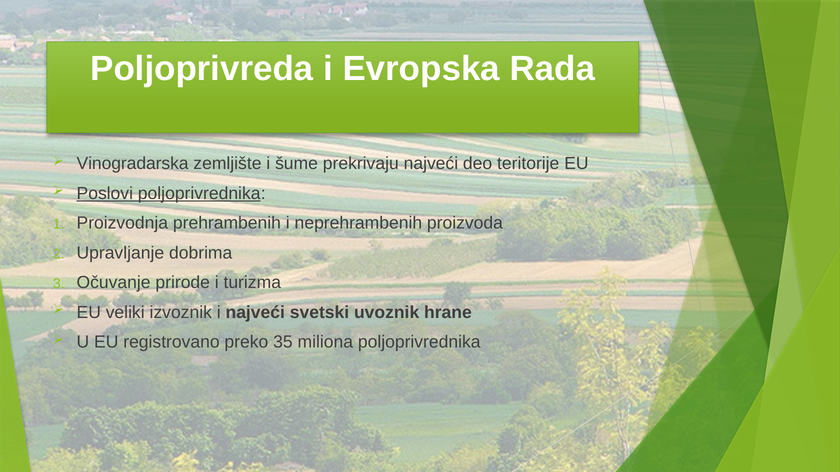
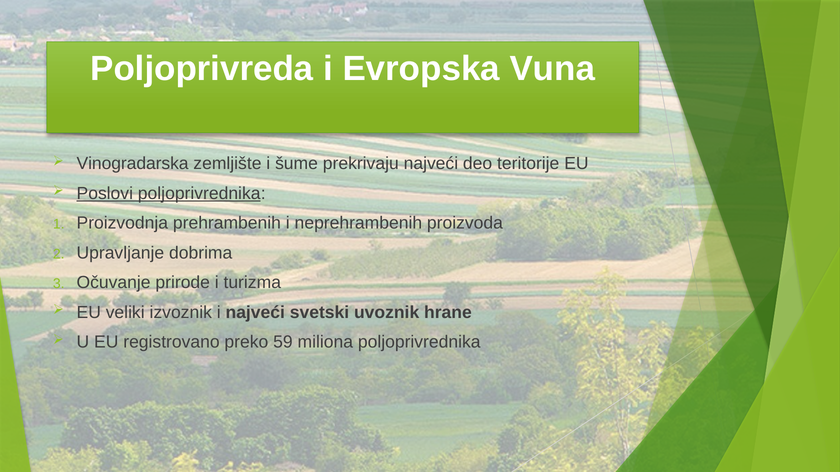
Rada: Rada -> Vuna (552, 69)
35: 35 -> 59 (283, 342)
